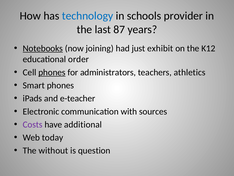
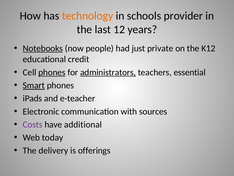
technology colour: blue -> orange (88, 16)
87: 87 -> 12 (119, 29)
joining: joining -> people (100, 48)
exhibit: exhibit -> private (160, 48)
order: order -> credit (79, 59)
administrators underline: none -> present (108, 72)
athletics: athletics -> essential (190, 72)
Smart underline: none -> present (34, 85)
without: without -> delivery (53, 150)
question: question -> offerings (94, 150)
